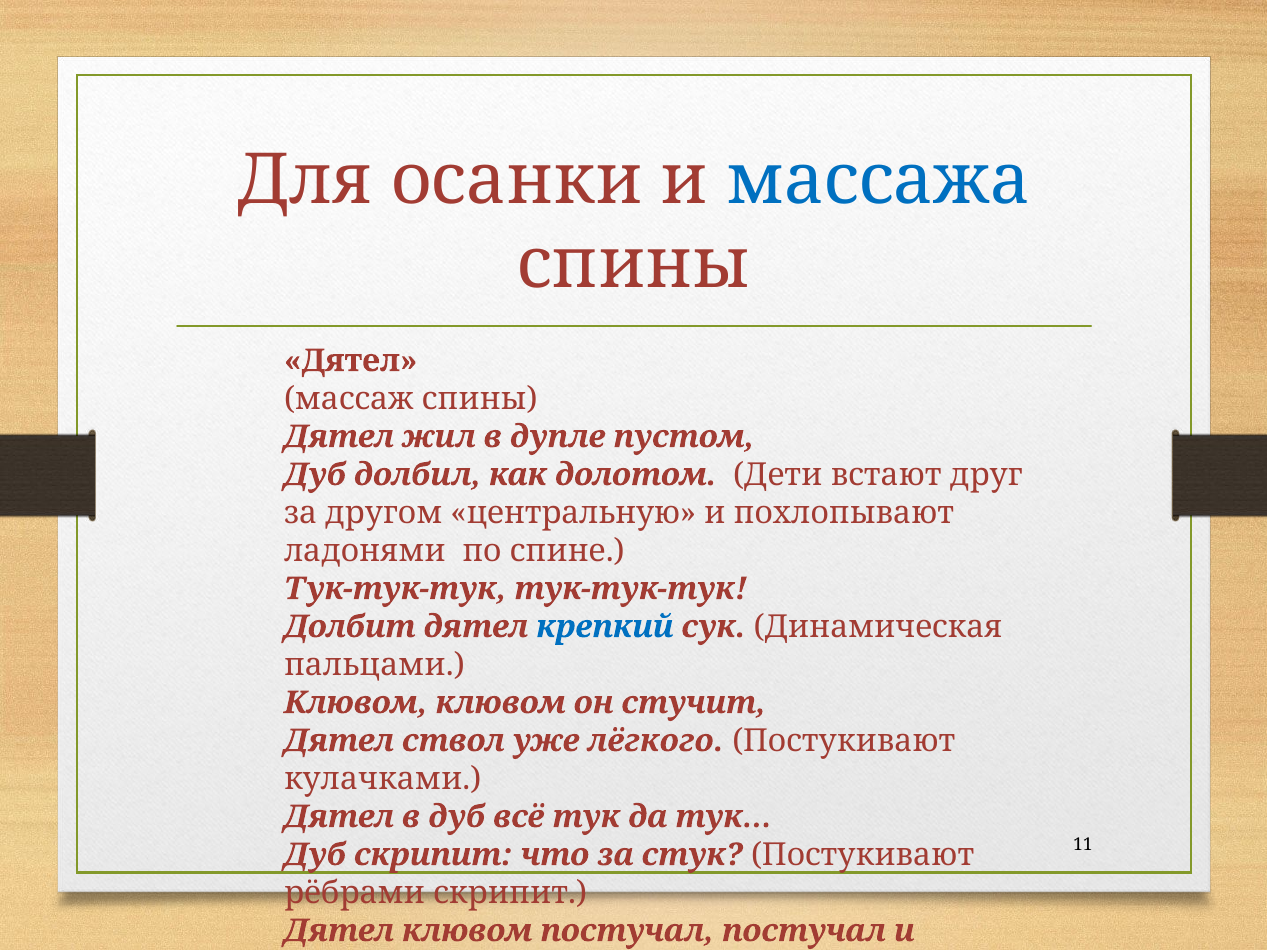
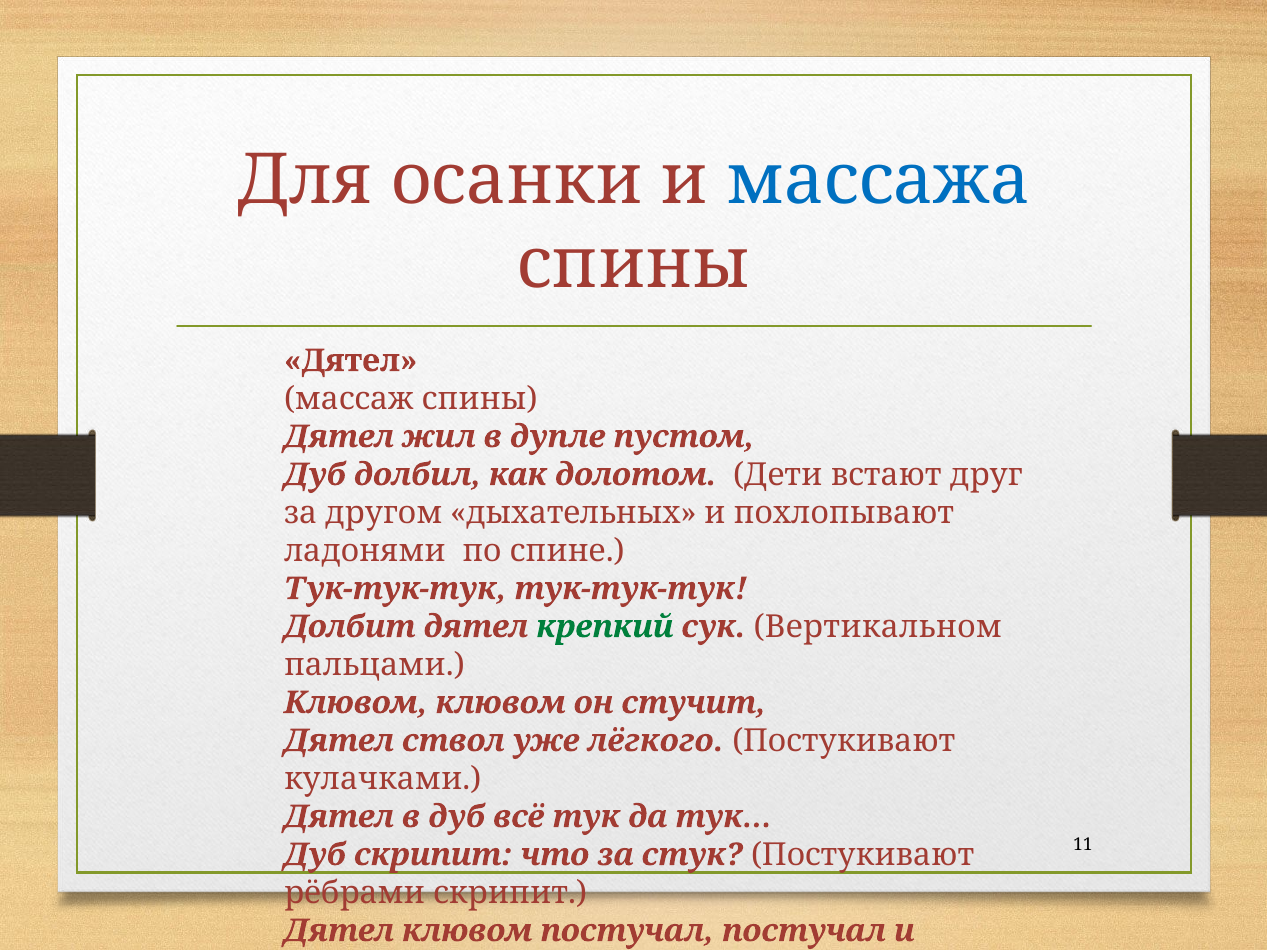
центральную: центральную -> дыхательных (573, 513)
крепкий colour: blue -> green (605, 627)
Динамическая: Динамическая -> Вертикальном (878, 627)
